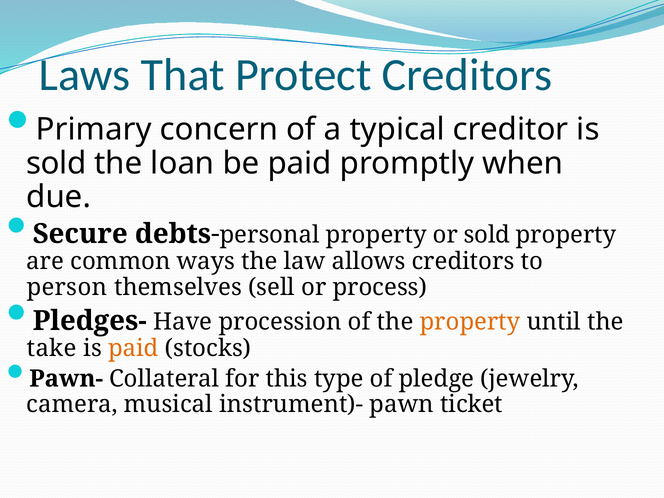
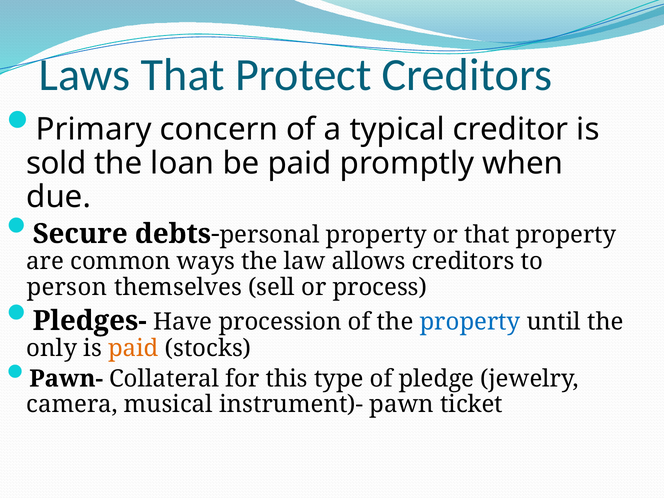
or sold: sold -> that (487, 235)
property colour: orange -> blue (470, 322)
take: take -> only (52, 348)
